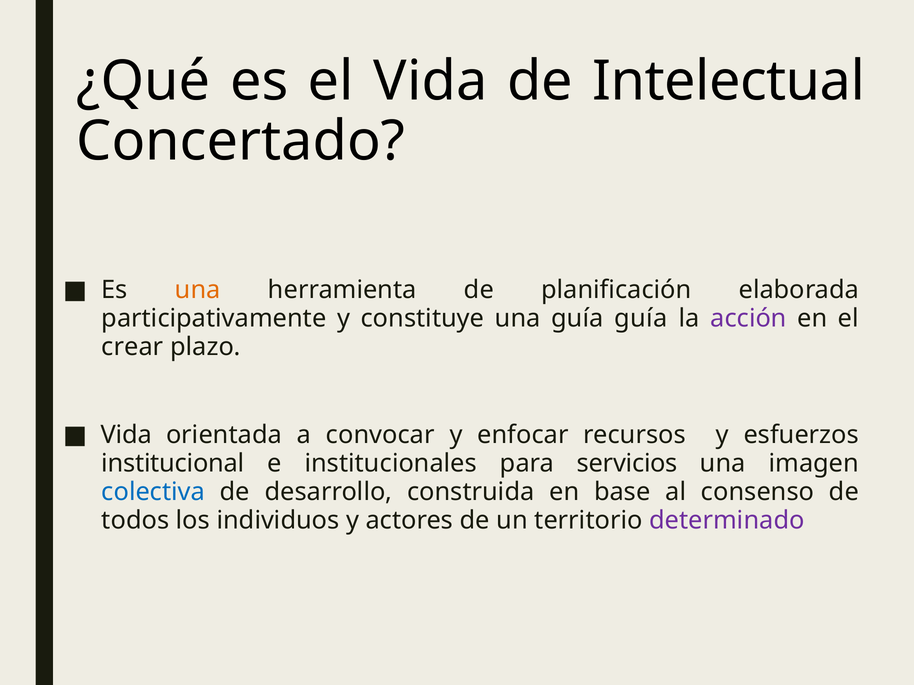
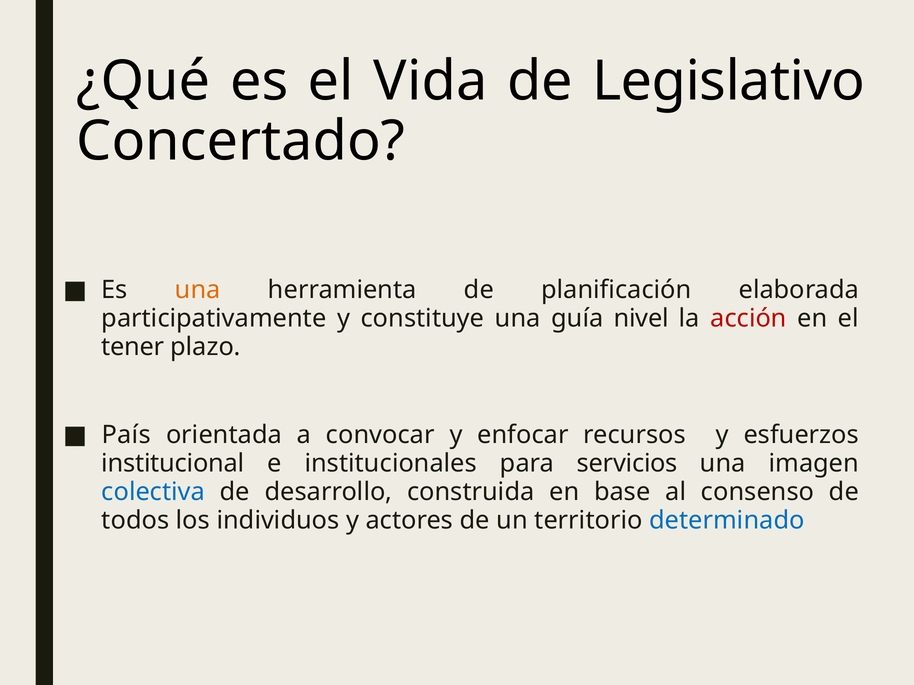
Intelectual: Intelectual -> Legislativo (729, 82)
guía guía: guía -> nivel (641, 319)
acción colour: purple -> red (748, 319)
crear: crear -> tener (133, 347)
Vida: Vida -> País (126, 435)
determinado colour: purple -> blue (727, 521)
